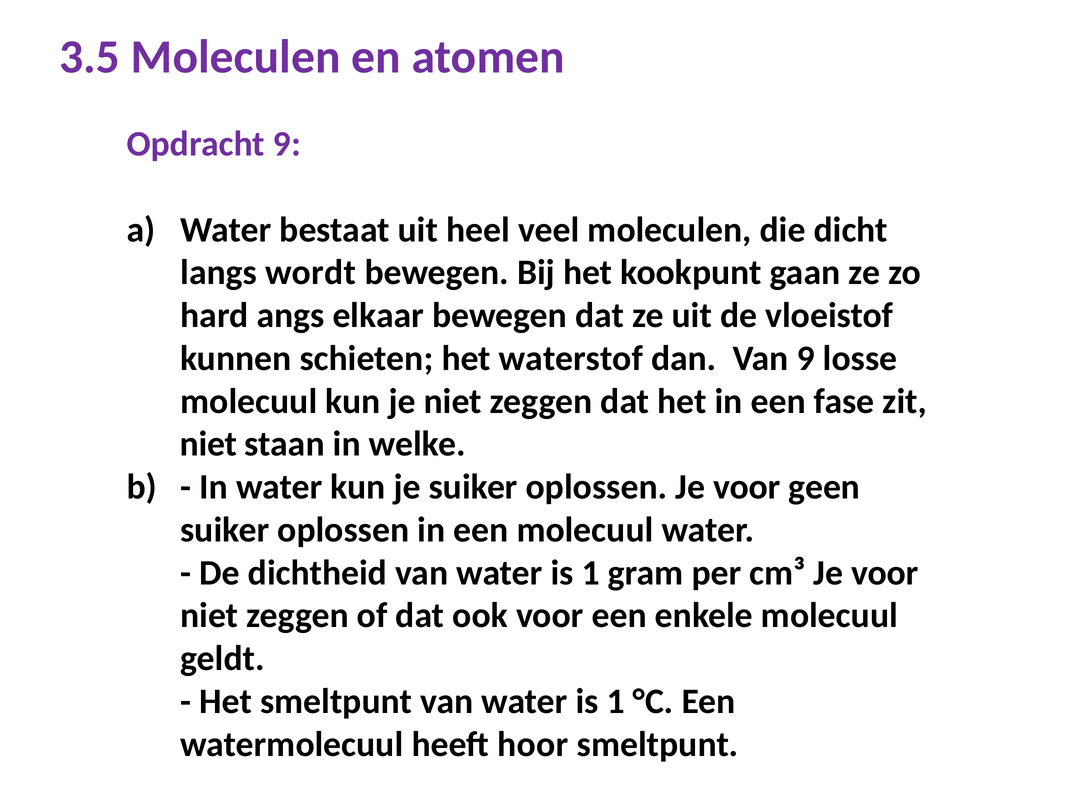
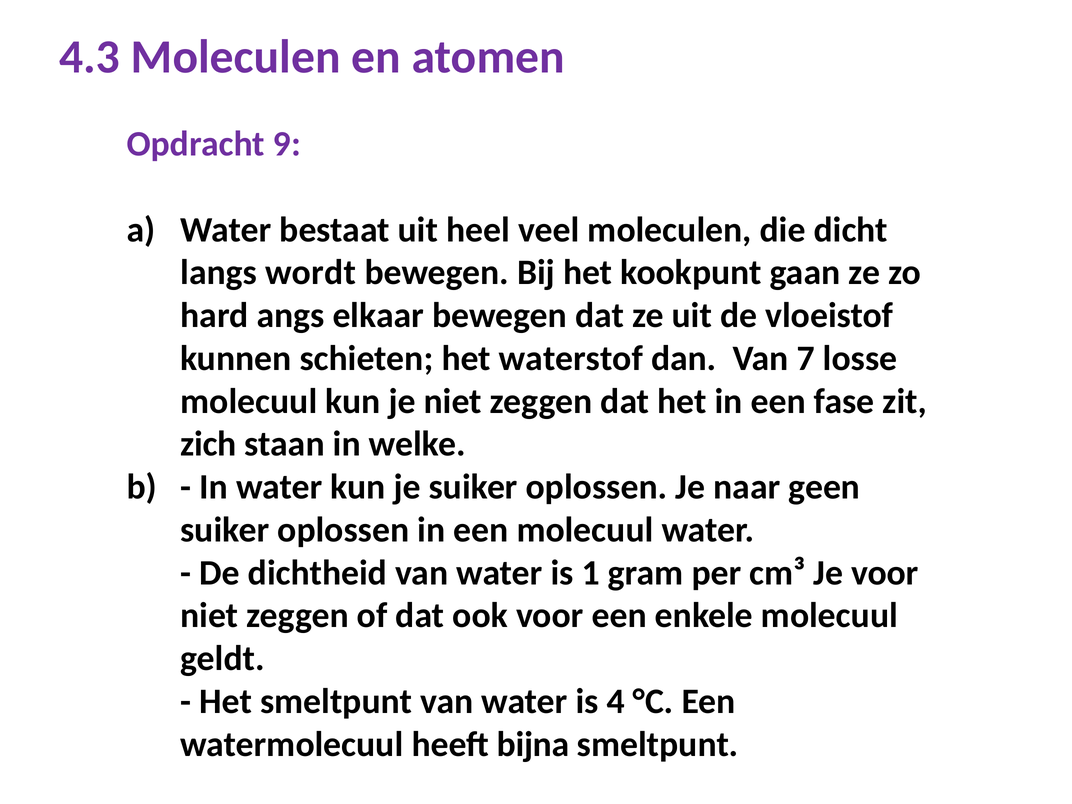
3.5: 3.5 -> 4.3 (90, 57)
Van 9: 9 -> 7 (806, 358)
niet: niet -> zich (208, 444)
oplossen Je voor: voor -> naar (747, 487)
1: 1 -> 4 (616, 701)
hoor: hoor -> bijna (533, 744)
